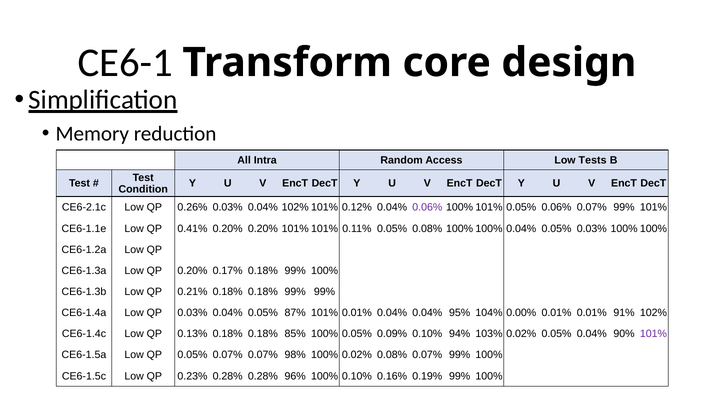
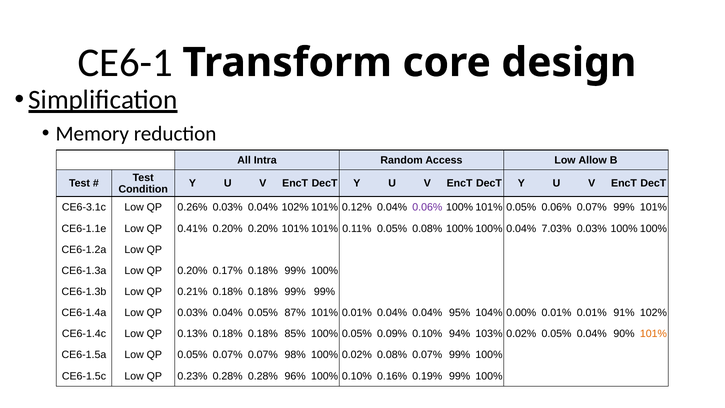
Tests: Tests -> Allow (593, 160)
CE6-2.1c: CE6-2.1c -> CE6-3.1c (84, 207)
0.05%: 0.05% -> 7.03% (557, 228)
101% colour: purple -> orange (653, 334)
